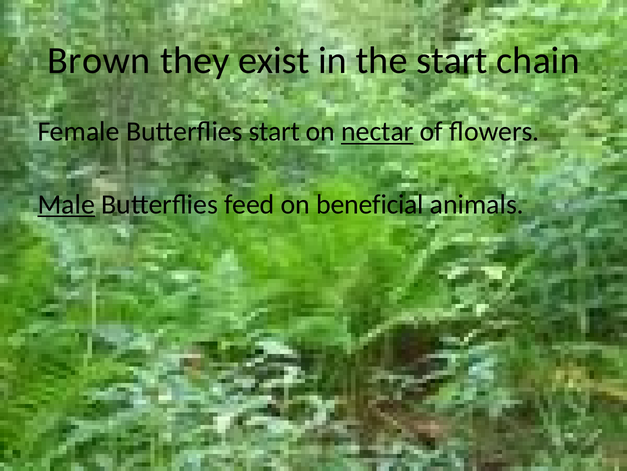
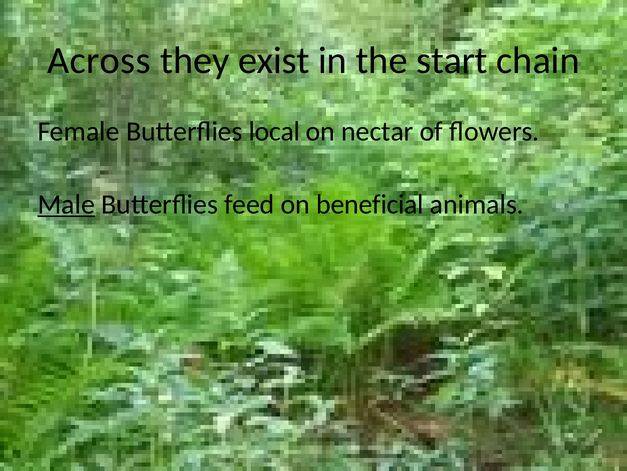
Brown: Brown -> Across (99, 61)
Butterflies start: start -> local (274, 132)
nectar underline: present -> none (377, 132)
